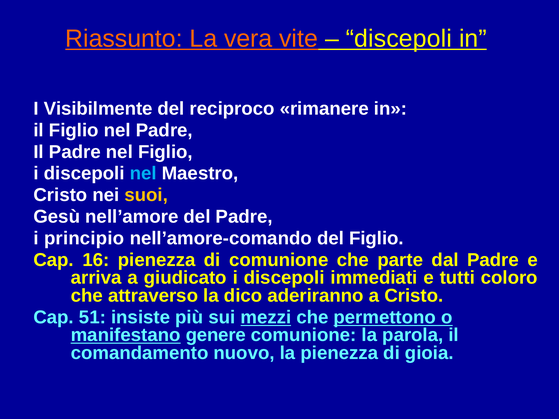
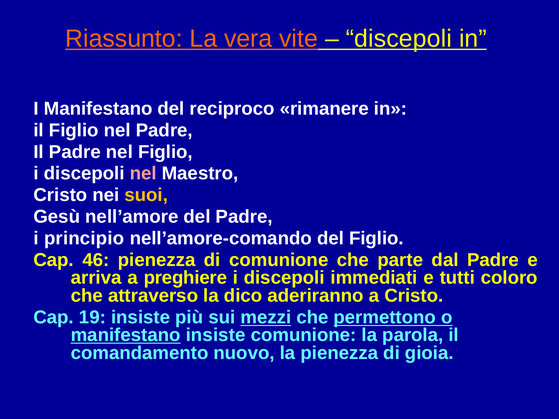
I Visibilmente: Visibilmente -> Manifestano (98, 109)
nel colour: light blue -> pink (143, 174)
16: 16 -> 46 (96, 260)
giudicato: giudicato -> preghiere (185, 278)
51: 51 -> 19 (92, 317)
manifestano genere: genere -> insiste (216, 335)
